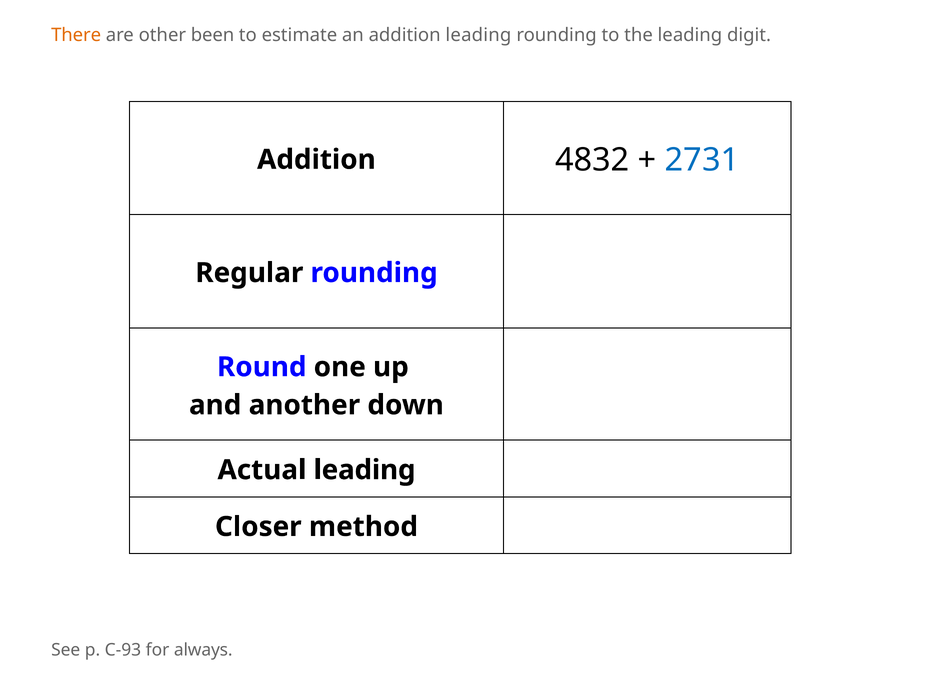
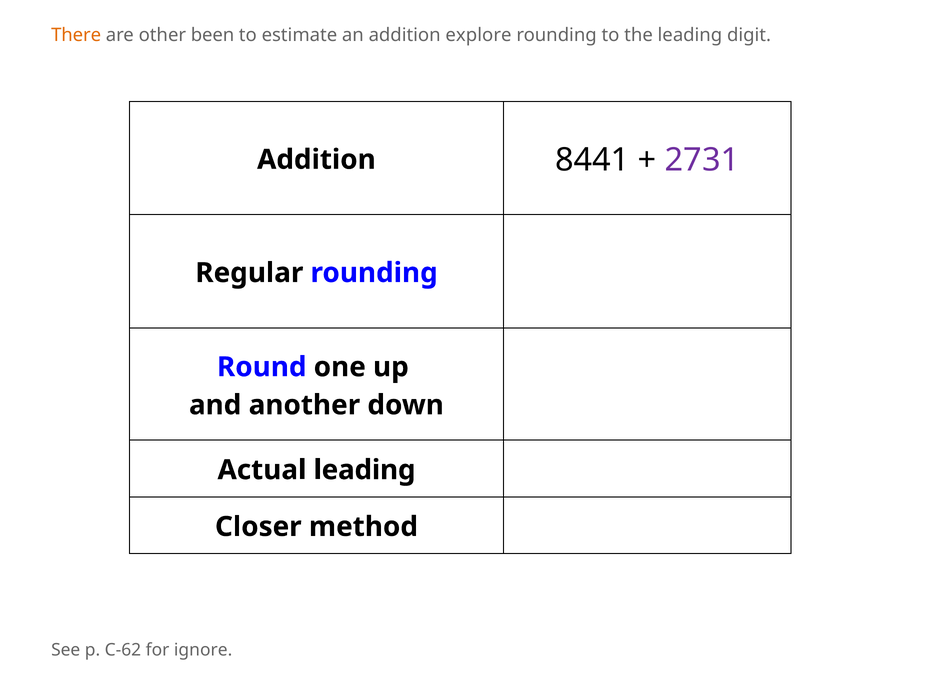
addition leading: leading -> explore (479, 35)
4832: 4832 -> 8441 (592, 160)
2731 colour: blue -> purple (702, 160)
C-93: C-93 -> C-62 (123, 650)
always: always -> ignore (203, 650)
